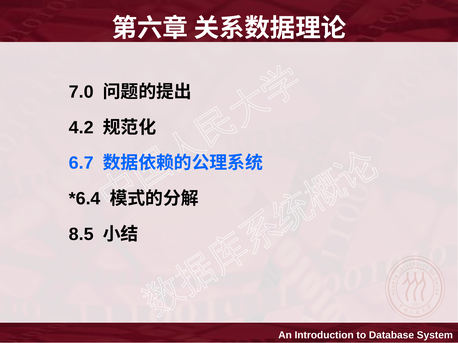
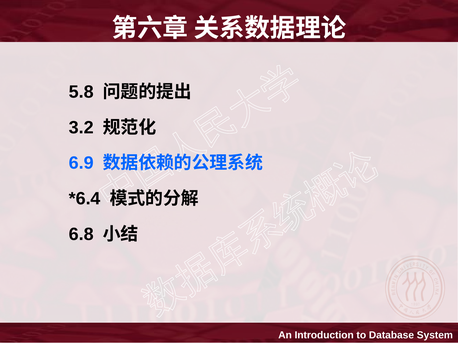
7.0: 7.0 -> 5.8 (81, 92)
4.2: 4.2 -> 3.2 (81, 128)
6.7: 6.7 -> 6.9 (81, 163)
8.5: 8.5 -> 6.8 (81, 235)
